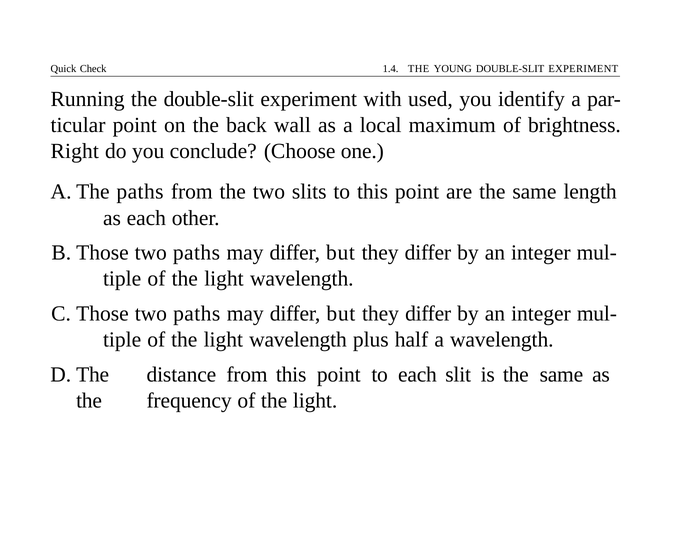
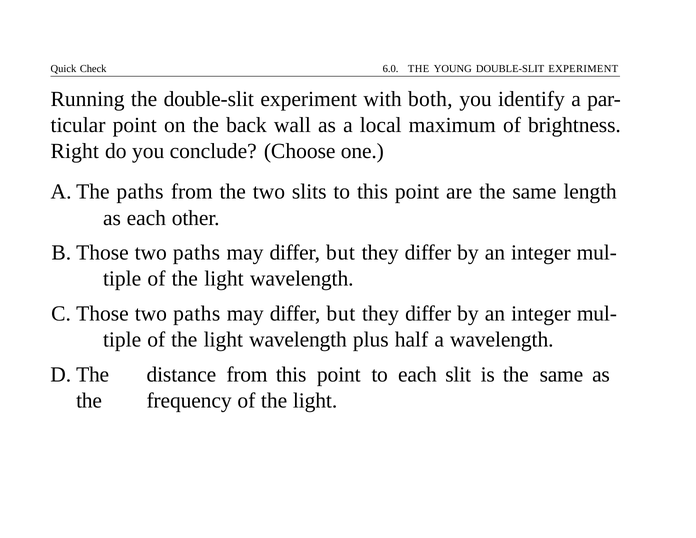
1.4: 1.4 -> 6.0 (391, 69)
used: used -> both (430, 99)
